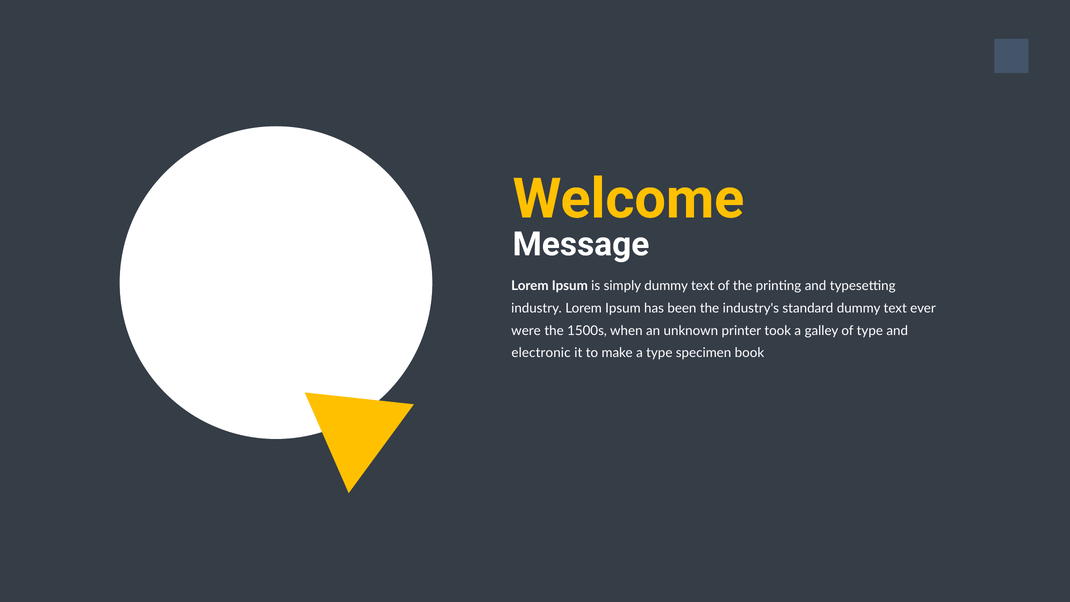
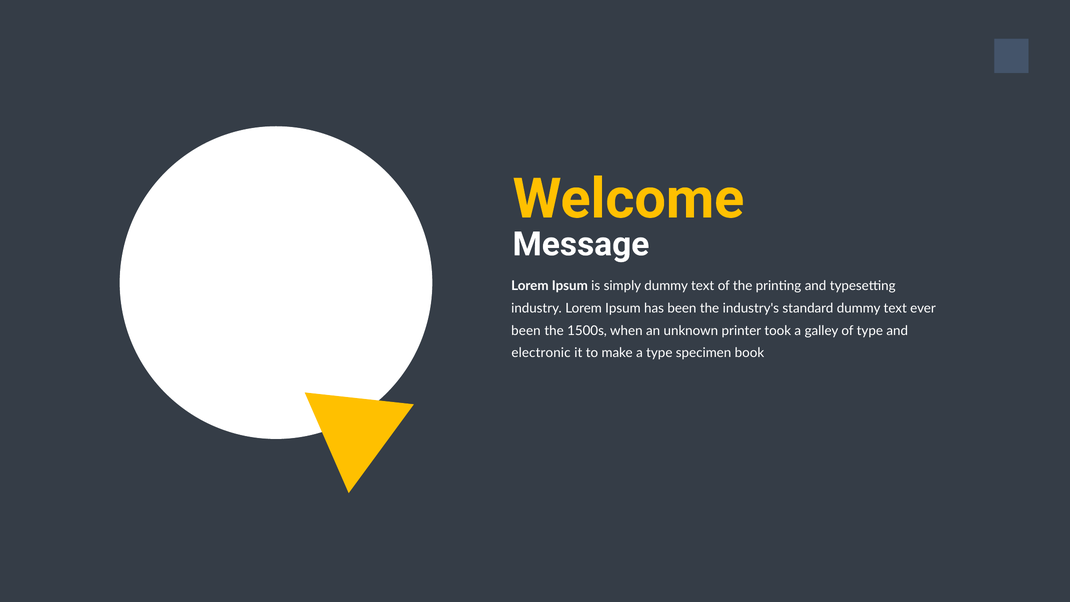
were: were -> been (526, 331)
